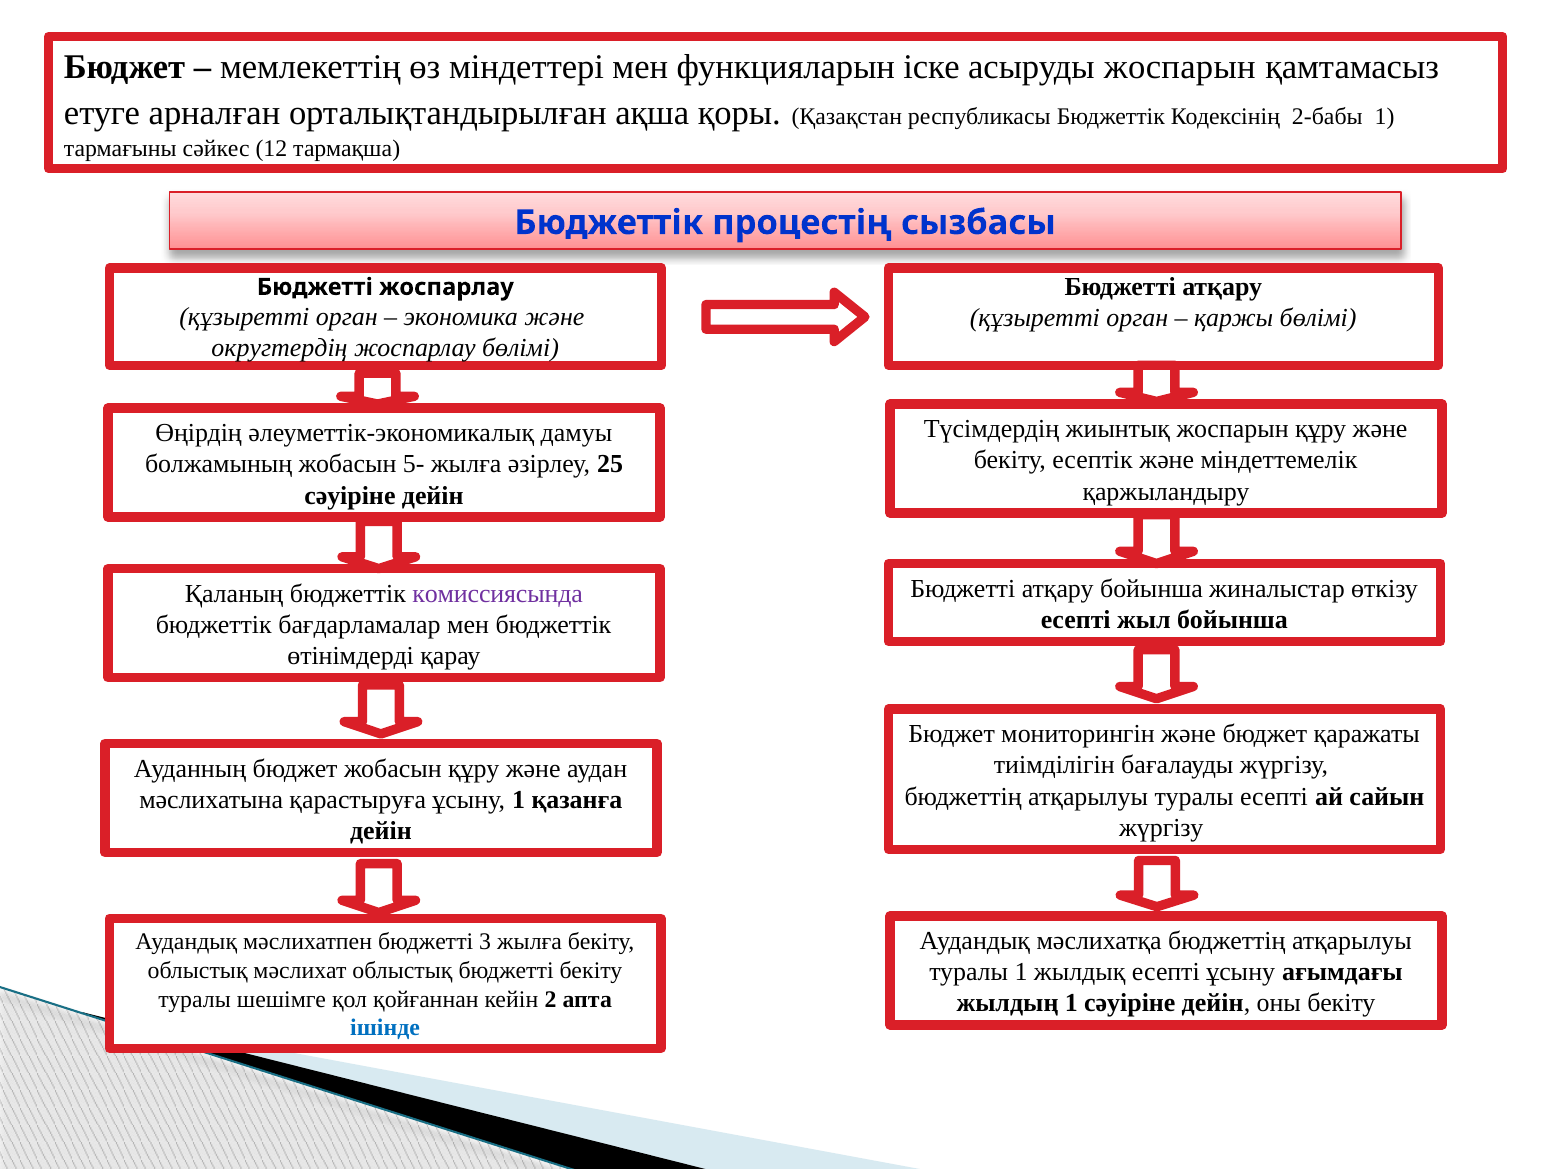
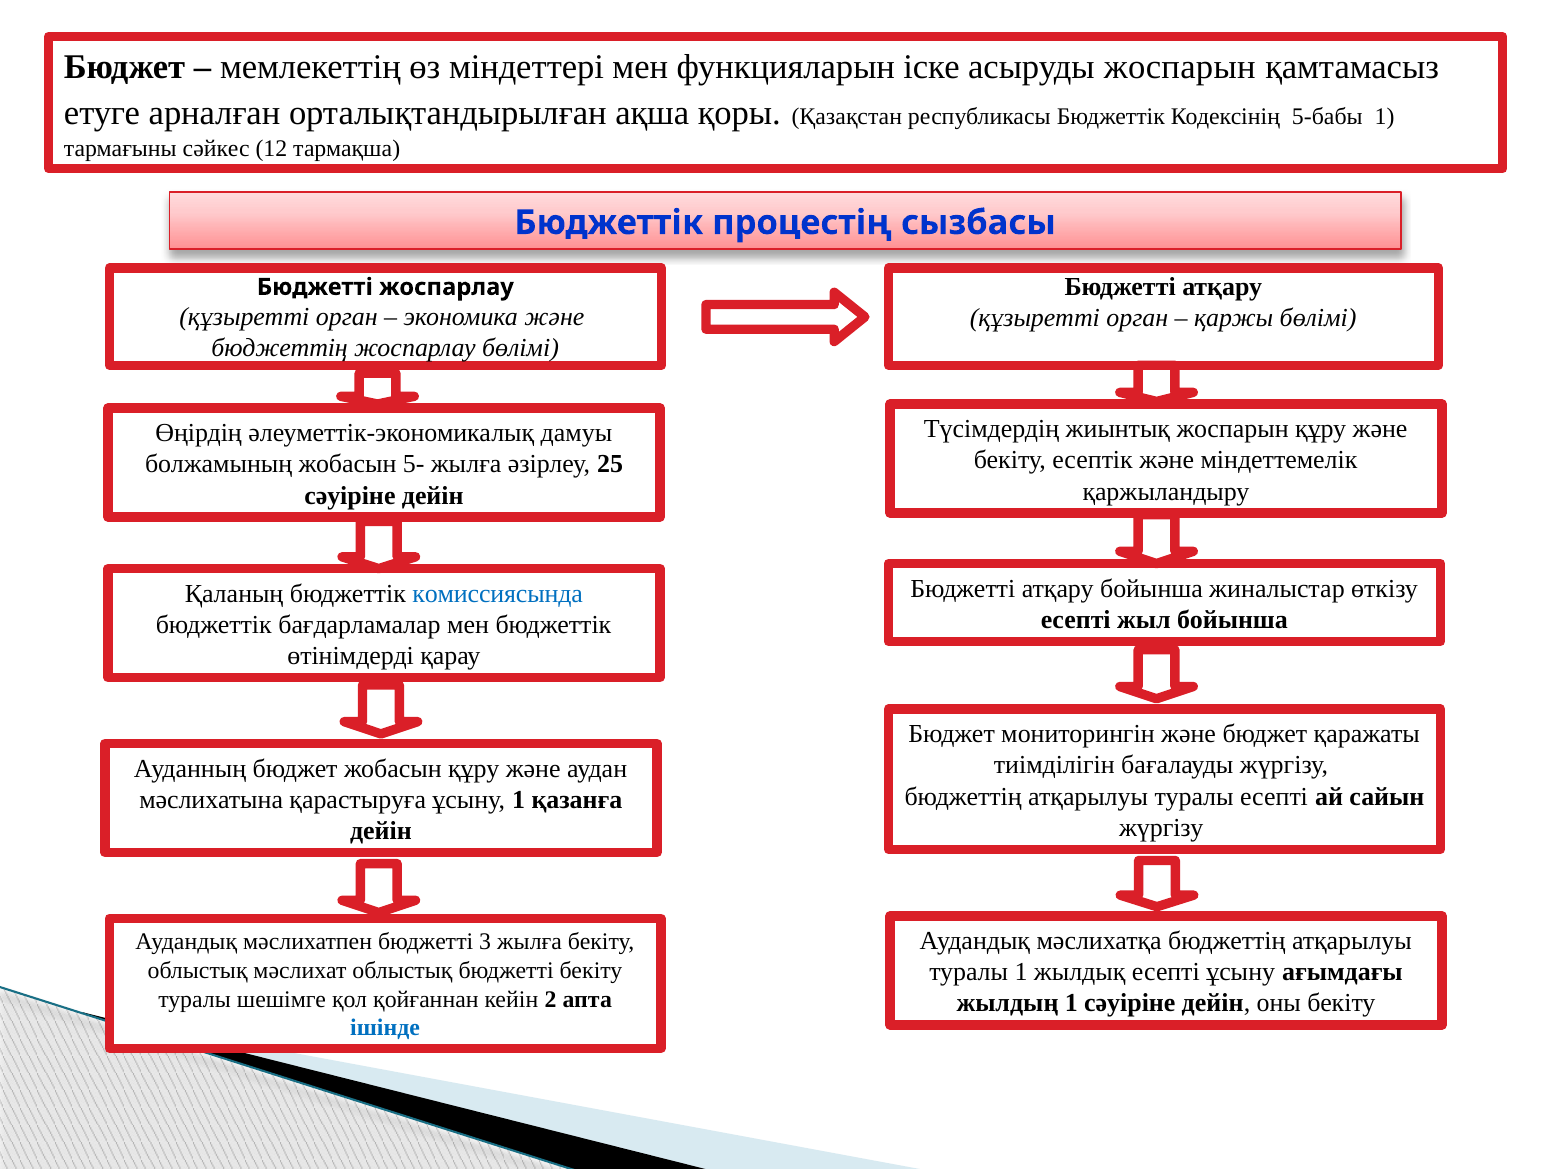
2-бабы: 2-бабы -> 5-бабы (1327, 117)
округтердің: округтердің -> бюджеттің (280, 348)
комиссиясында colour: purple -> blue (498, 593)
